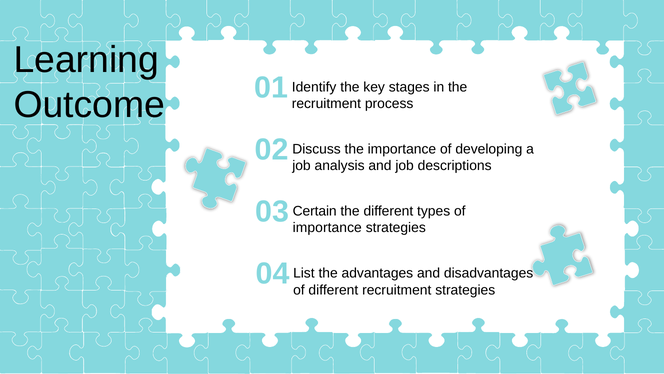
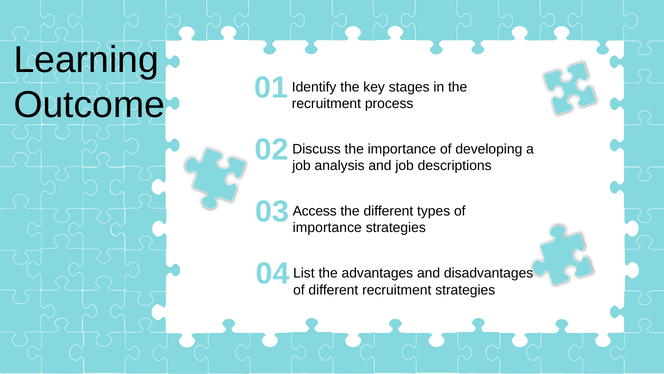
Certain: Certain -> Access (315, 211)
